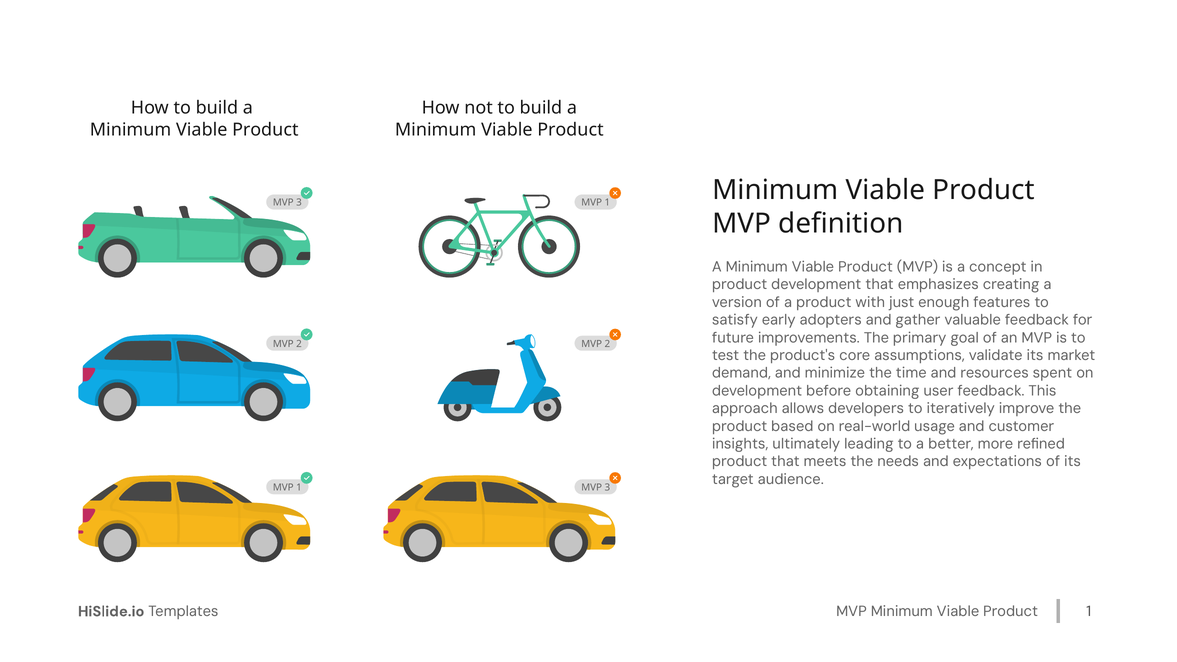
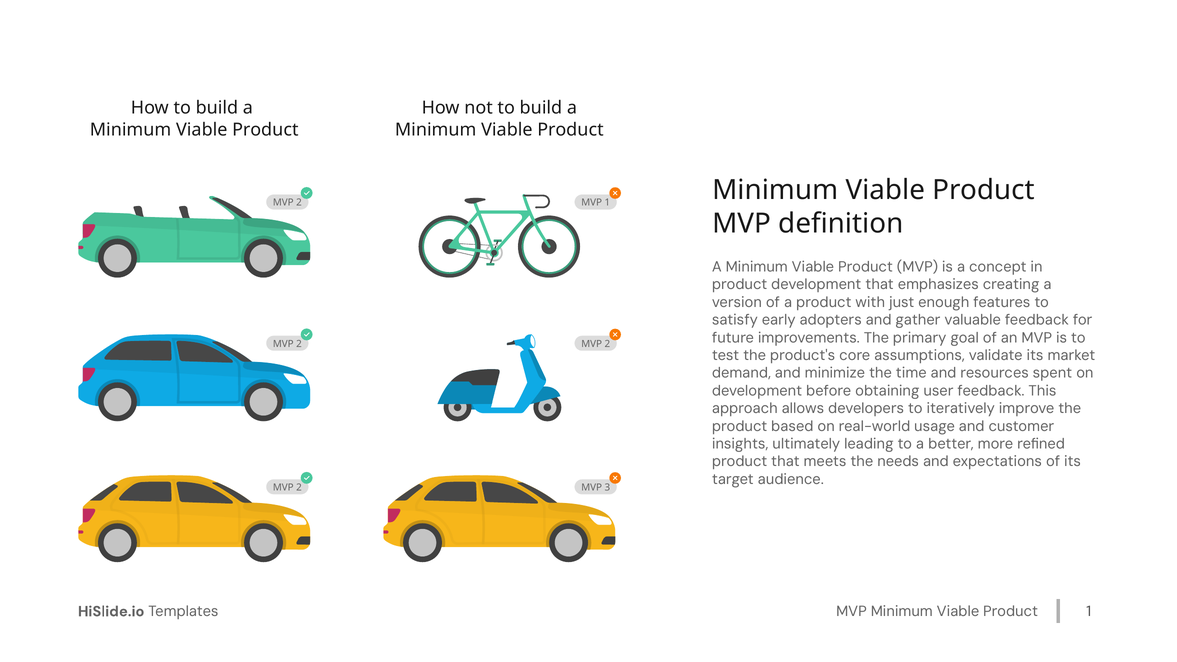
3: 3 -> 2 (299, 203)
1: 1 -> 2 (299, 488)
